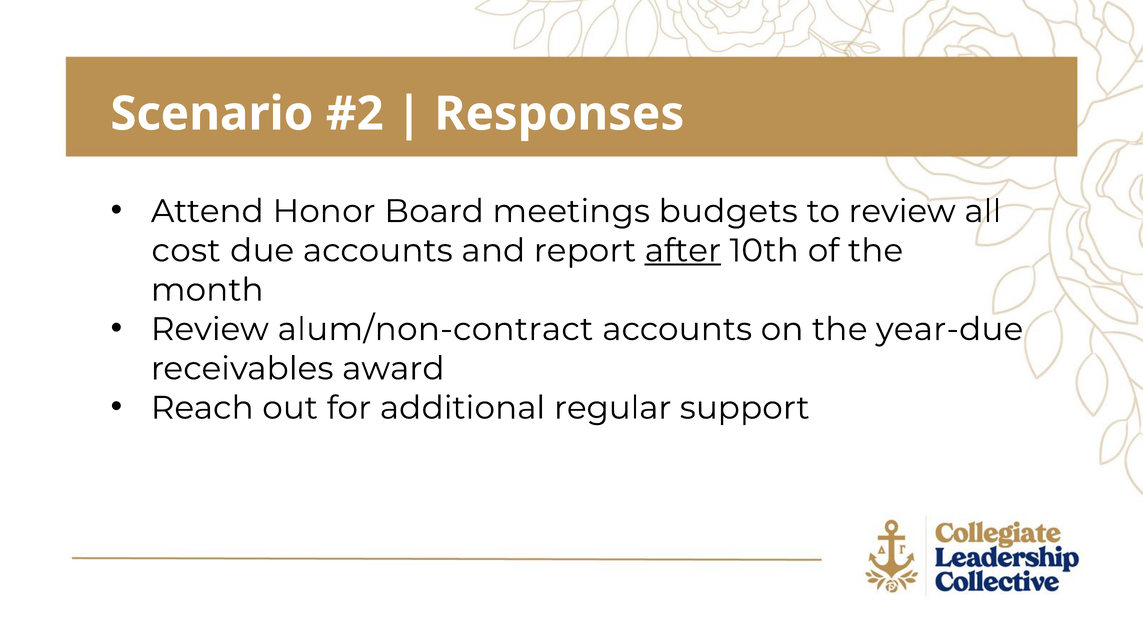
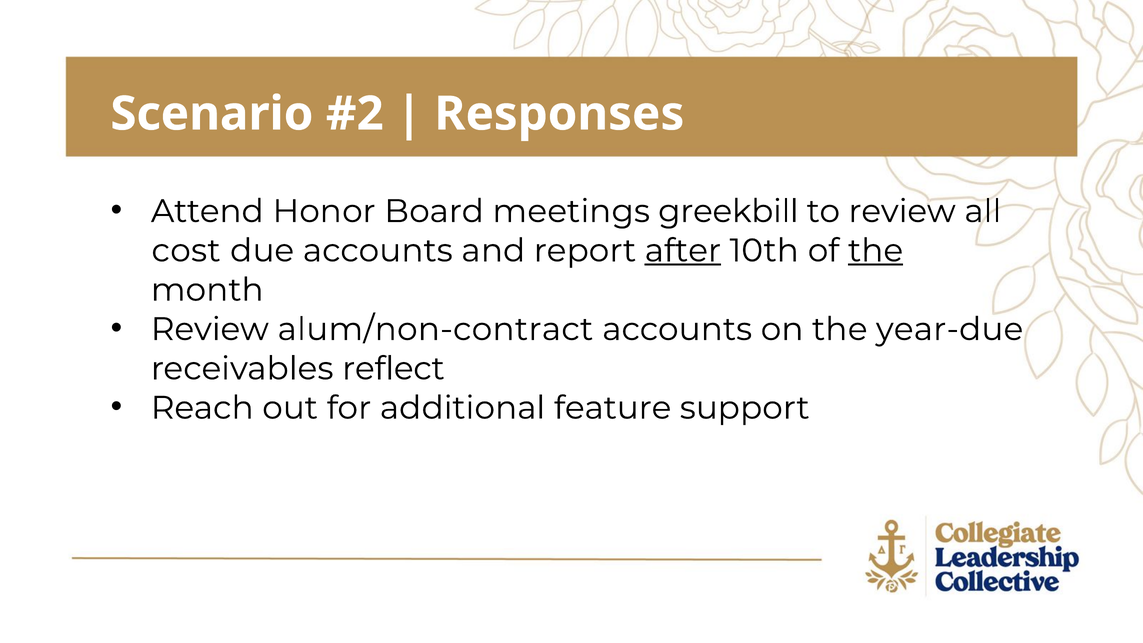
budgets: budgets -> greekbill (728, 211)
the underline: none -> present (876, 251)
award: award -> reflect (393, 369)
regular: regular -> feature (613, 408)
